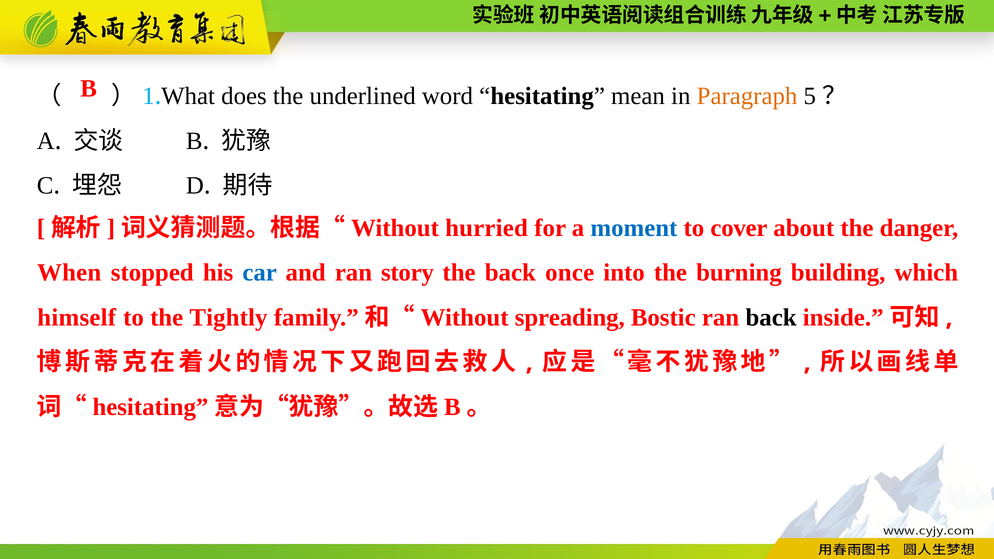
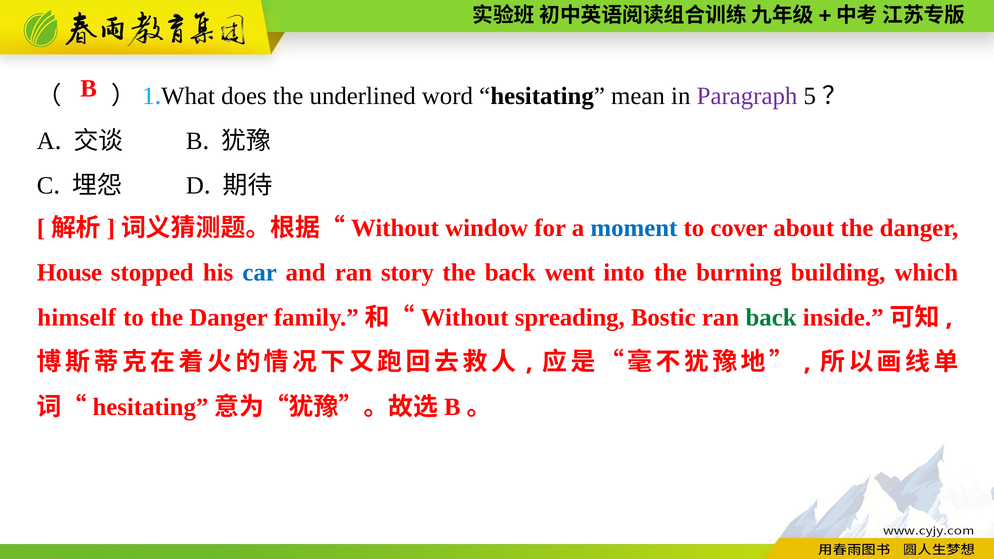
Paragraph colour: orange -> purple (747, 96)
hurried: hurried -> window (487, 228)
When: When -> House (69, 273)
once: once -> went (570, 273)
to the Tightly: Tightly -> Danger (229, 318)
back colour: black -> green (771, 318)
